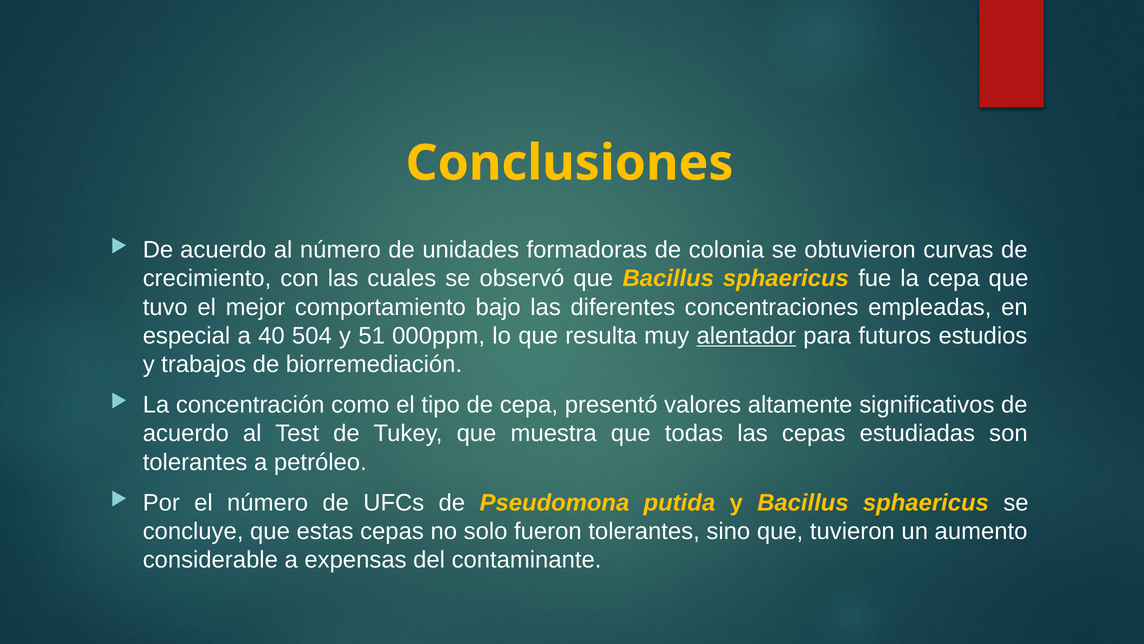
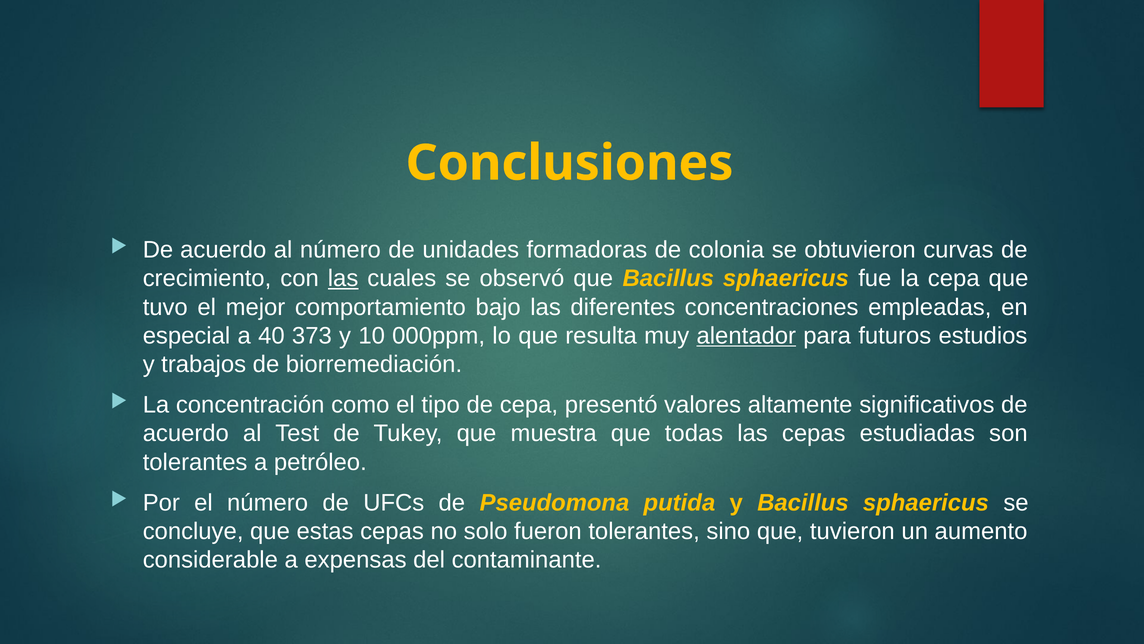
las underline: none -> present (343, 278)
504: 504 -> 373 (312, 335)
51: 51 -> 10 (372, 335)
